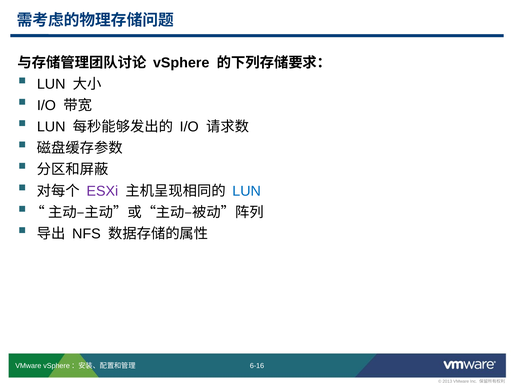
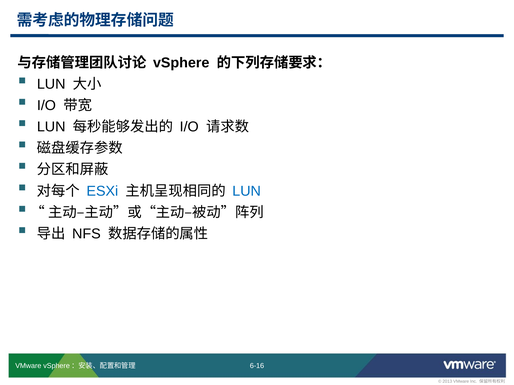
ESXi colour: purple -> blue (102, 191)
